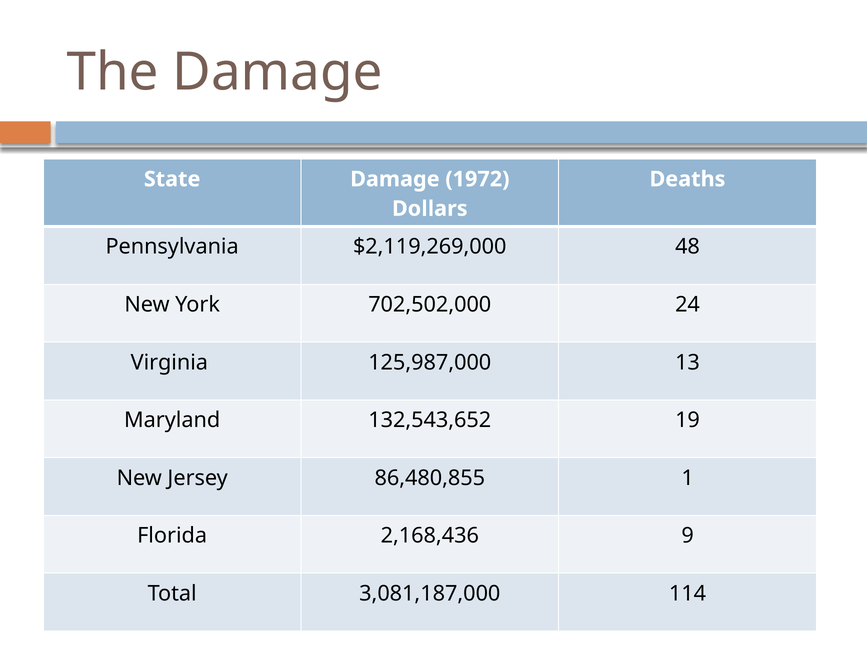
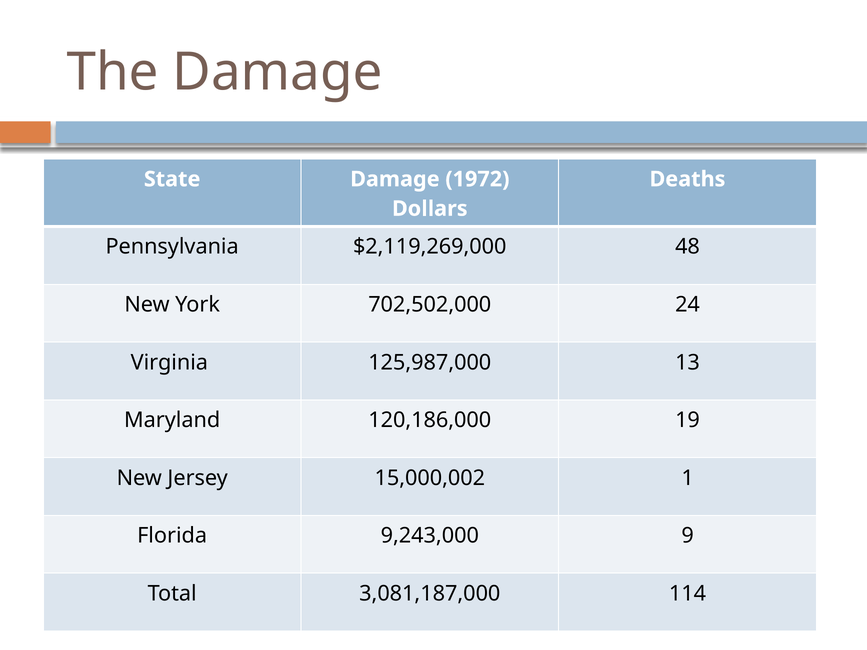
132,543,652: 132,543,652 -> 120,186,000 (430, 420)
86,480,855: 86,480,855 -> 15,000,002 (430, 478)
2,168,436: 2,168,436 -> 9,243,000 (430, 536)
